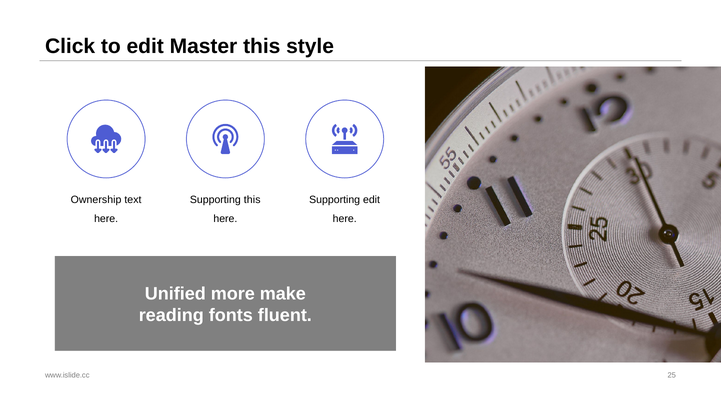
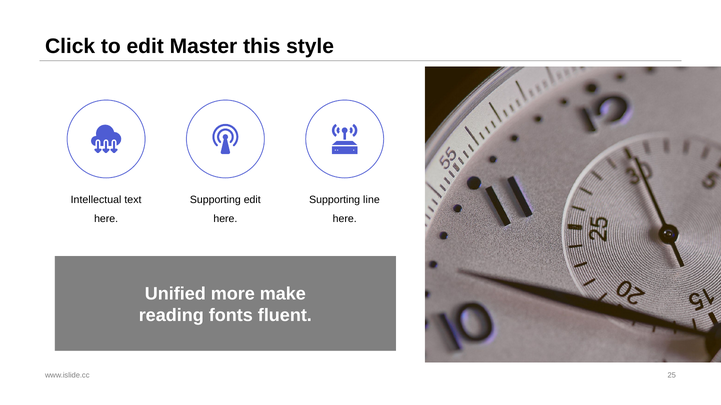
Ownership: Ownership -> Intellectual (96, 200)
Supporting this: this -> edit (252, 200)
Supporting edit: edit -> line (371, 200)
